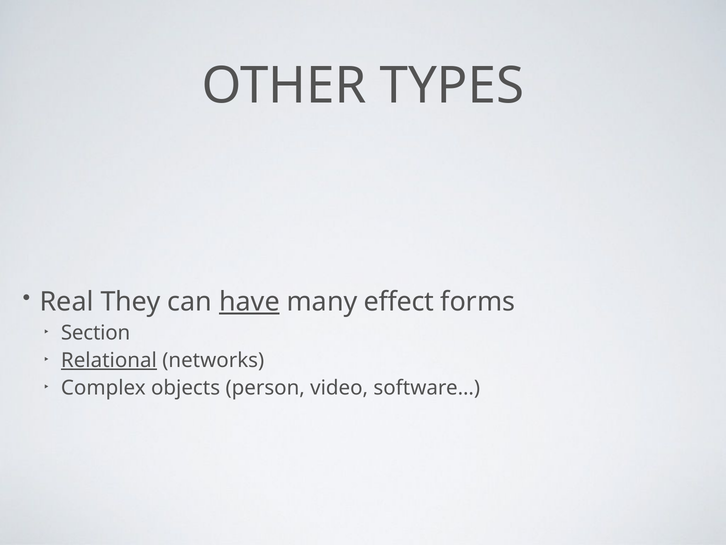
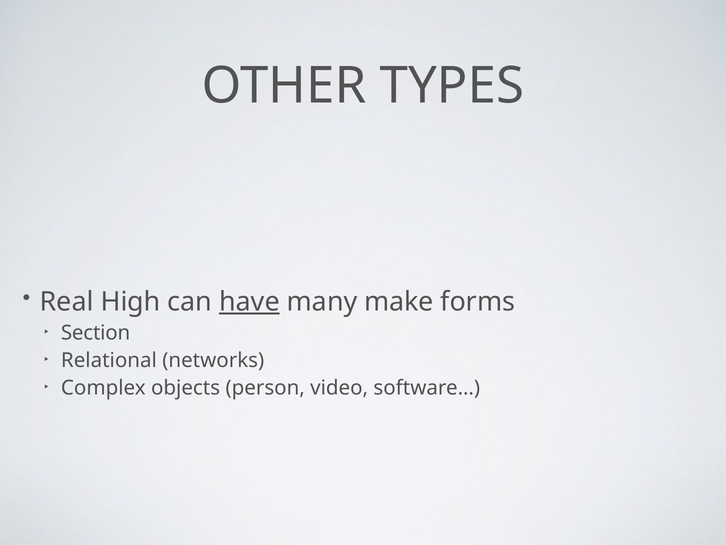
They: They -> High (131, 302)
effect: effect -> make (399, 302)
Relational underline: present -> none (109, 360)
